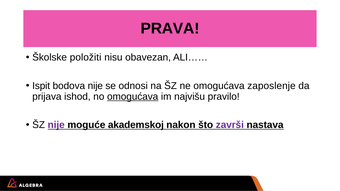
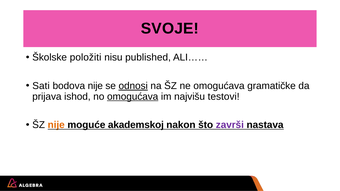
PRAVA: PRAVA -> SVOJE (170, 29)
obavezan: obavezan -> published (148, 57)
Ispit: Ispit -> Sati (41, 86)
odnosi underline: none -> present (133, 86)
zaposlenje: zaposlenje -> gramatičke (272, 86)
pravilo: pravilo -> testovi (224, 97)
nije colour: purple -> orange (56, 125)
